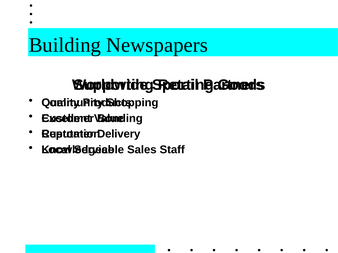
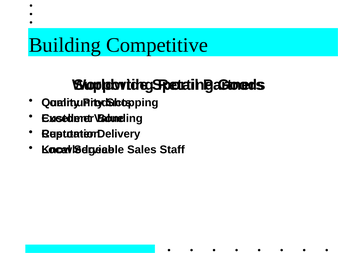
Newspapers: Newspapers -> Competitive (157, 45)
